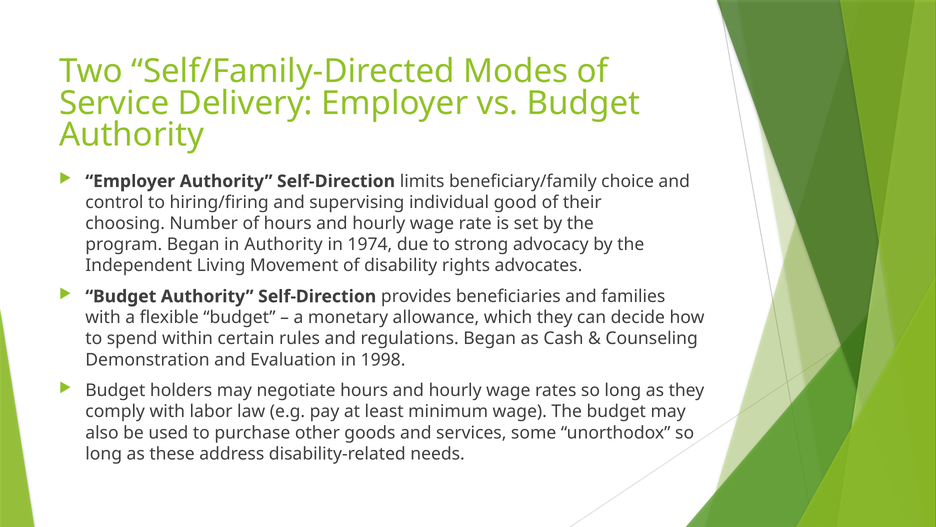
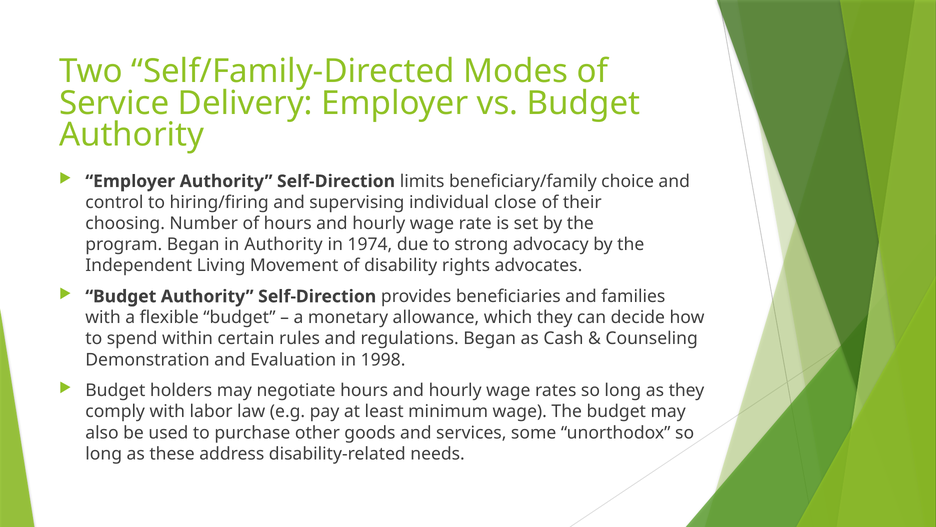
good: good -> close (515, 202)
